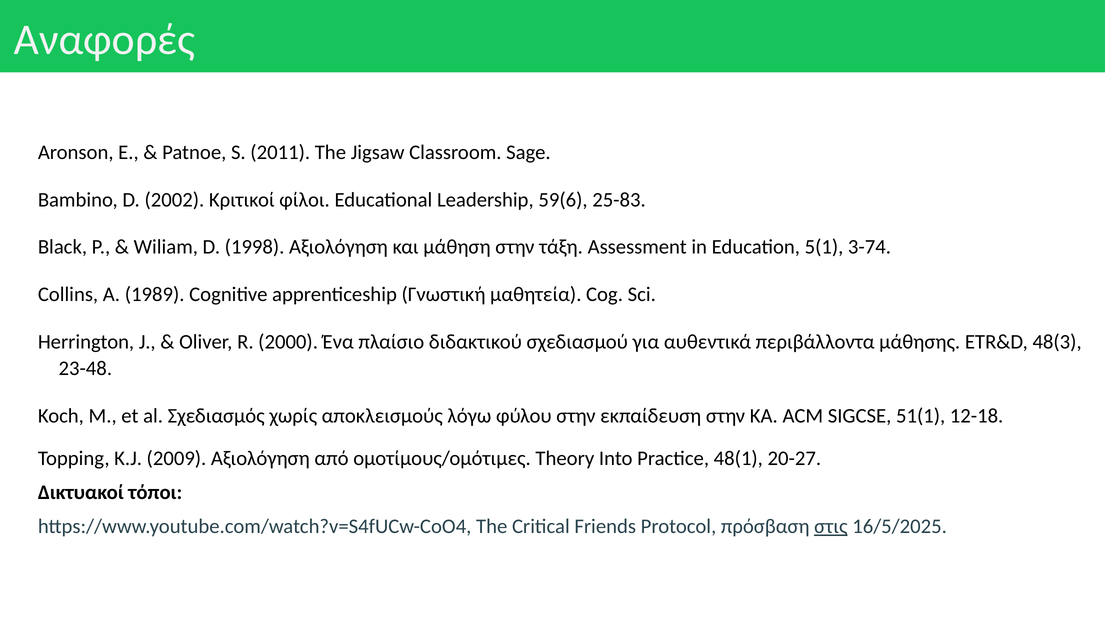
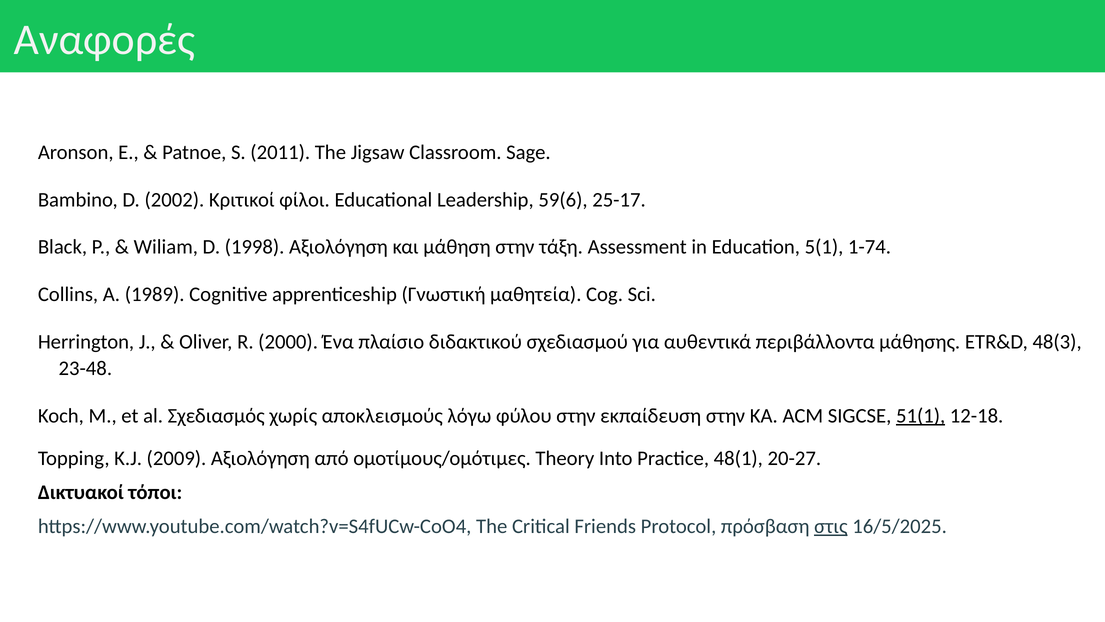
25-83: 25-83 -> 25-17 (619, 200)
3-74: 3-74 -> 1-74 (869, 247)
51(1 underline: none -> present (921, 415)
